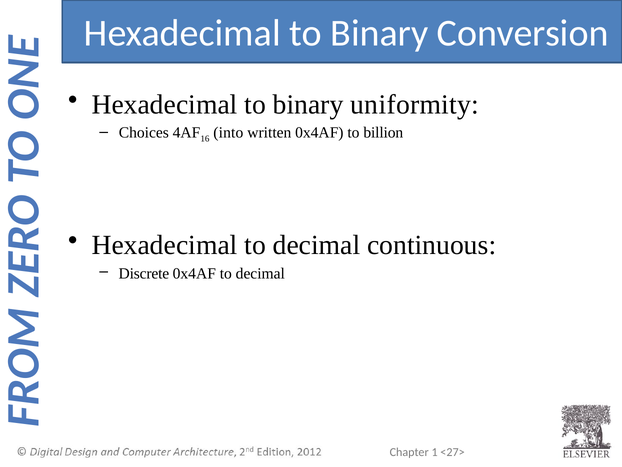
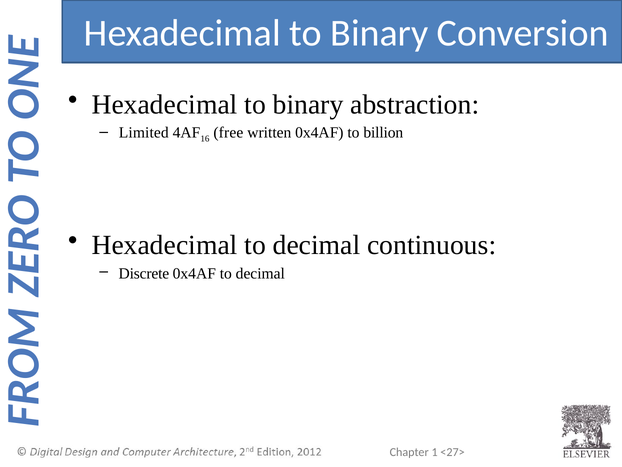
uniformity: uniformity -> abstraction (415, 105)
Choices: Choices -> Limited (144, 133)
into: into -> free (228, 133)
